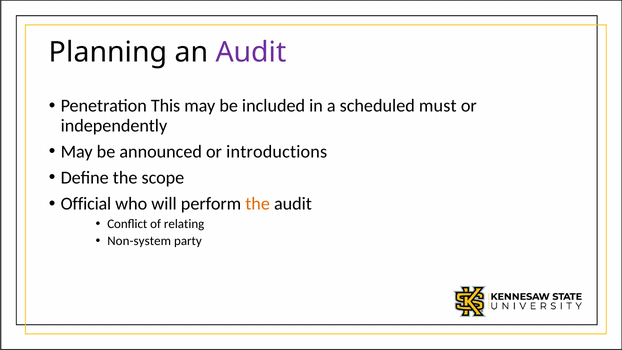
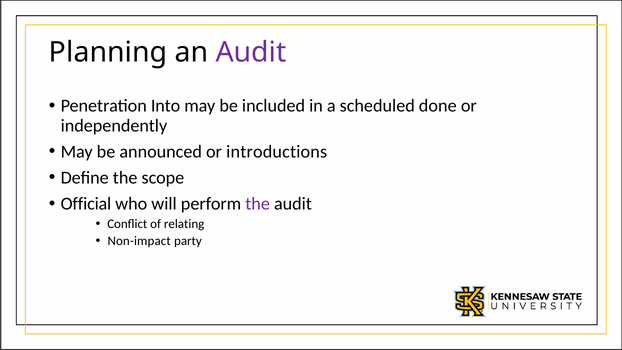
This: This -> Into (166, 106)
must: must -> done (438, 106)
the colour: orange -> purple (258, 204)
Non-system: Non-system -> Non-impact (139, 241)
